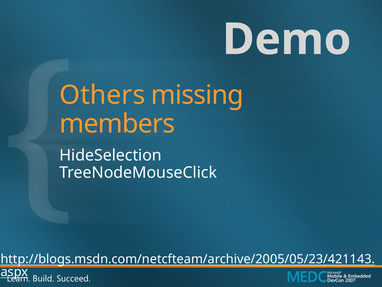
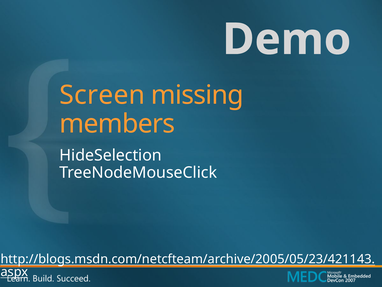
Others: Others -> Screen (102, 95)
